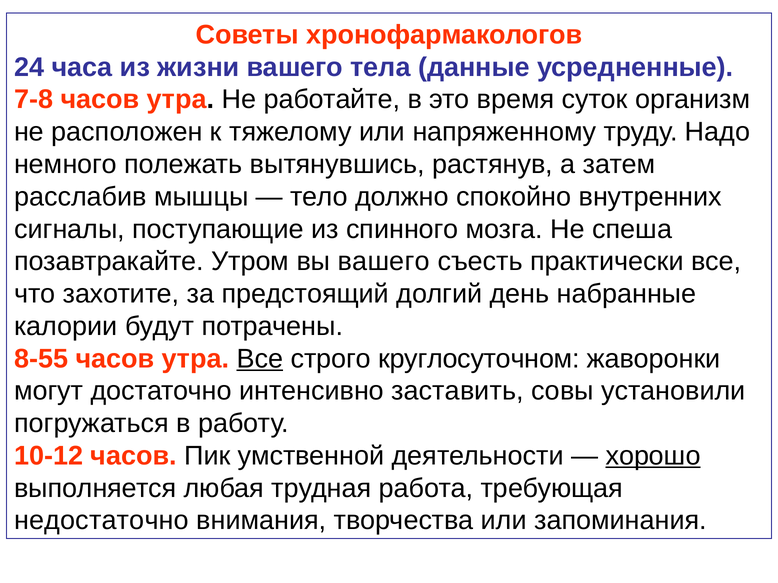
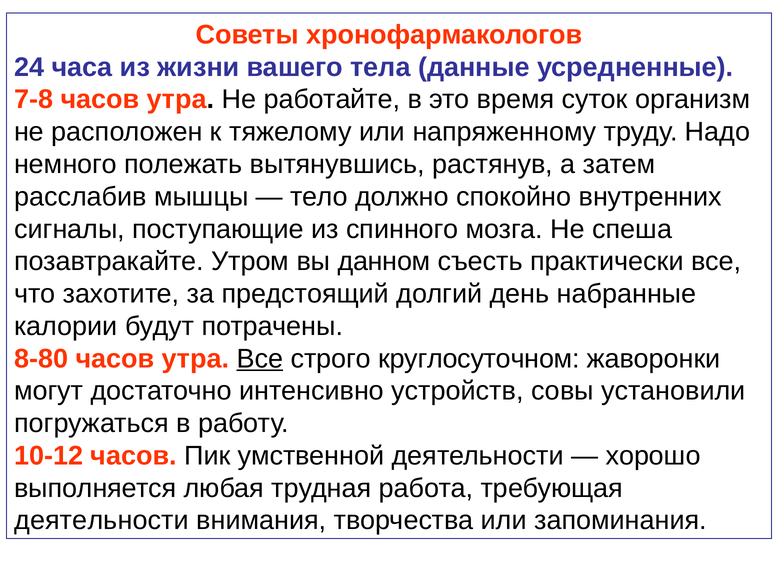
вы вашего: вашего -> данном (384, 262)
8-55: 8-55 -> 8-80 (41, 359)
заставить: заставить -> устройств (458, 391)
хорошо underline: present -> none (653, 456)
недостаточно: недостаточно -> деятельности (102, 521)
